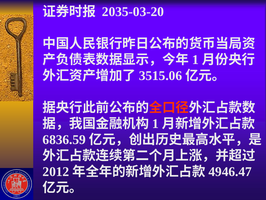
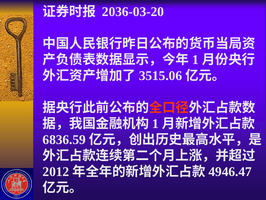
2035-03-20: 2035-03-20 -> 2036-03-20 (133, 12)
